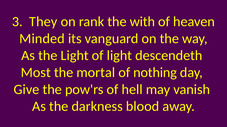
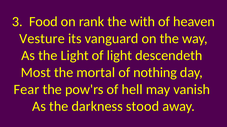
They: They -> Food (43, 22)
Minded: Minded -> Vesture (42, 39)
Give: Give -> Fear (26, 90)
blood: blood -> stood (143, 107)
